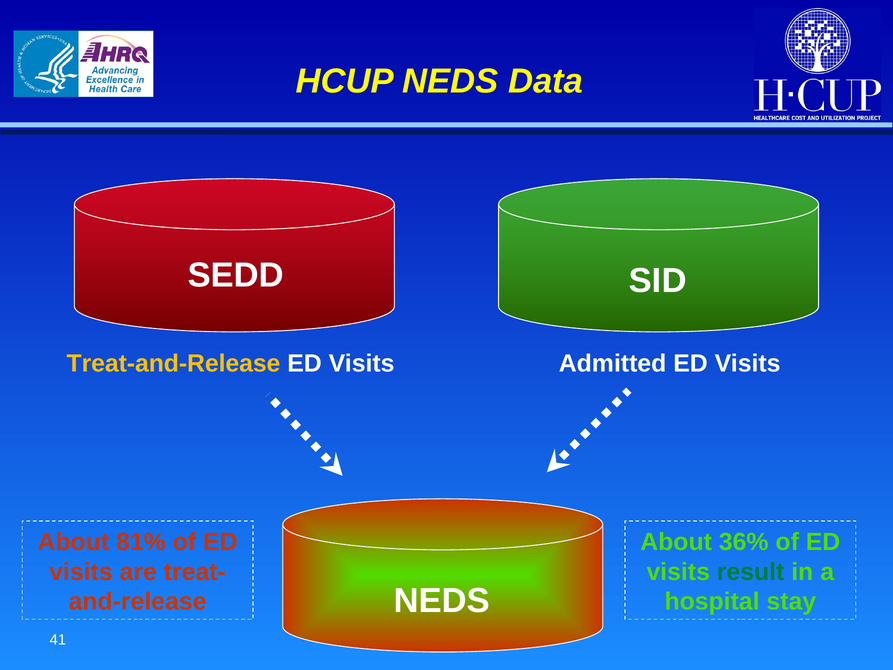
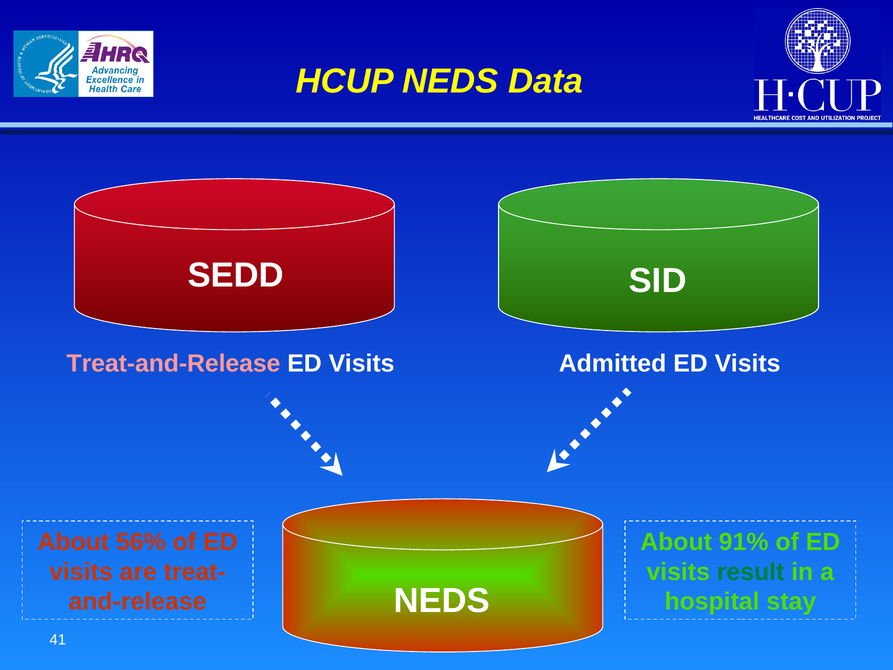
Treat-and-Release colour: yellow -> pink (173, 363)
81%: 81% -> 56% (141, 542)
36%: 36% -> 91% (744, 542)
